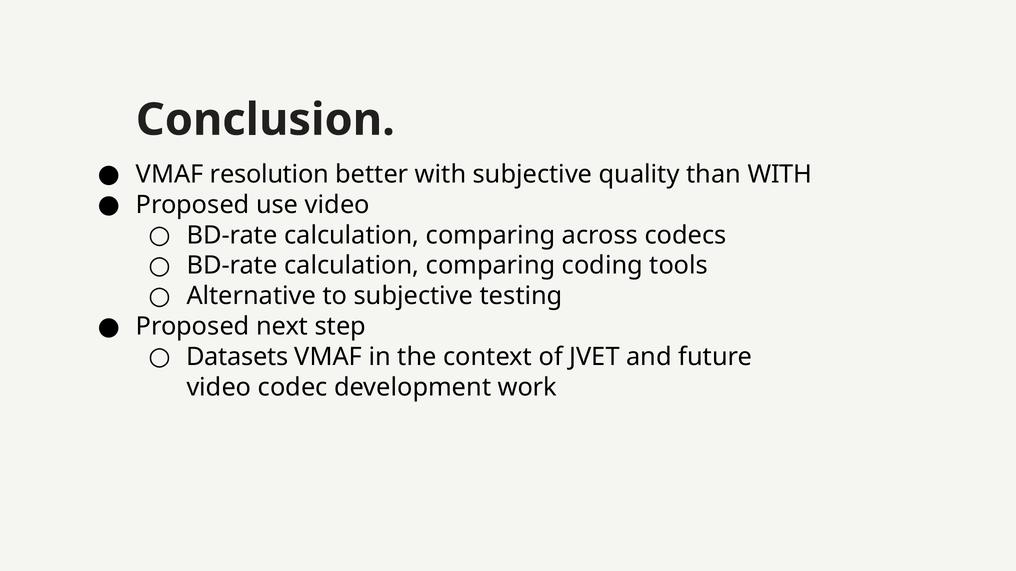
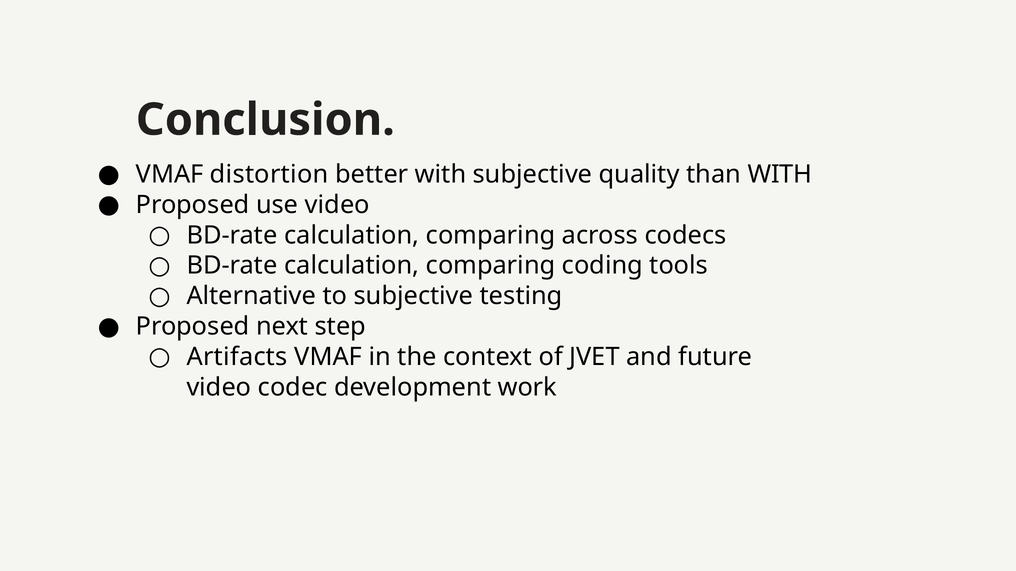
resolution: resolution -> distortion (269, 174)
Datasets: Datasets -> Artifacts (237, 357)
